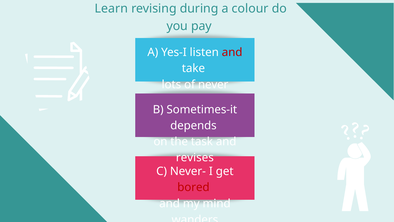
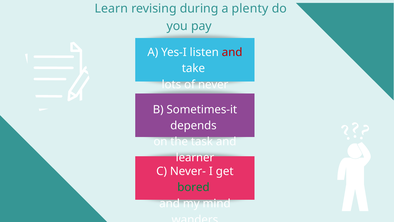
colour: colour -> plenty (250, 9)
revises: revises -> learner (195, 157)
bored colour: red -> green (193, 187)
